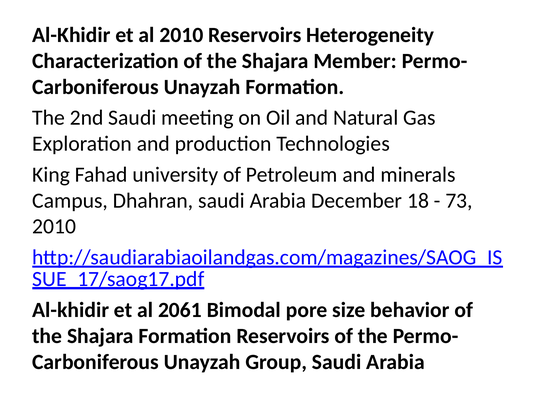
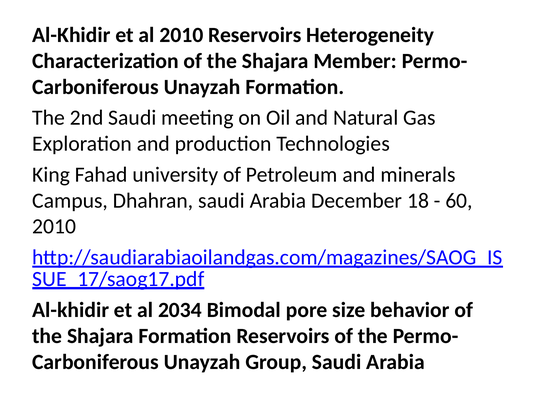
73: 73 -> 60 (459, 200)
2061: 2061 -> 2034 (180, 310)
